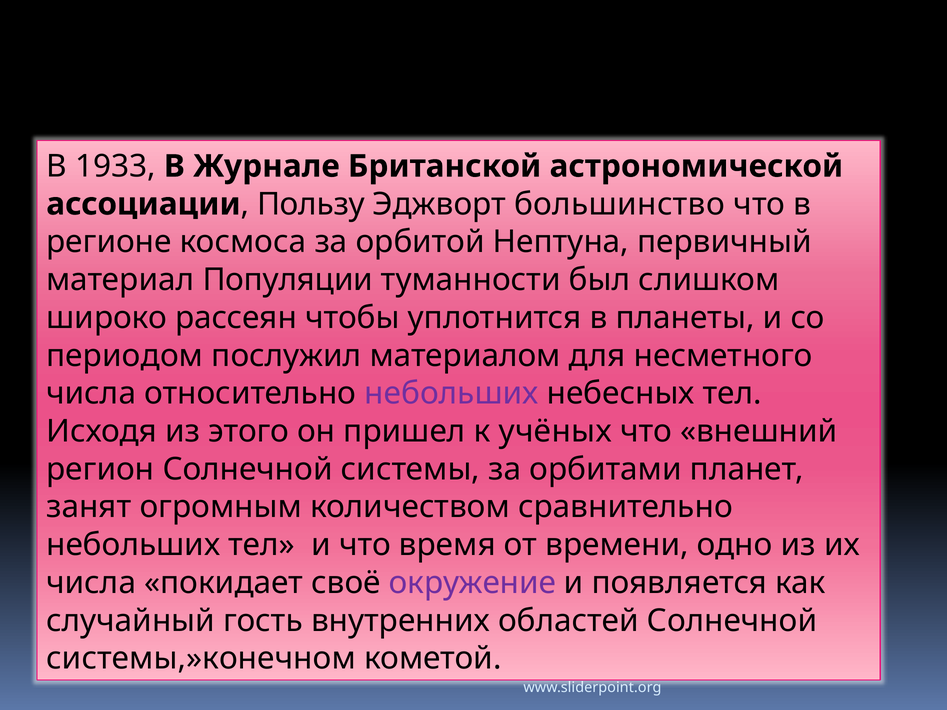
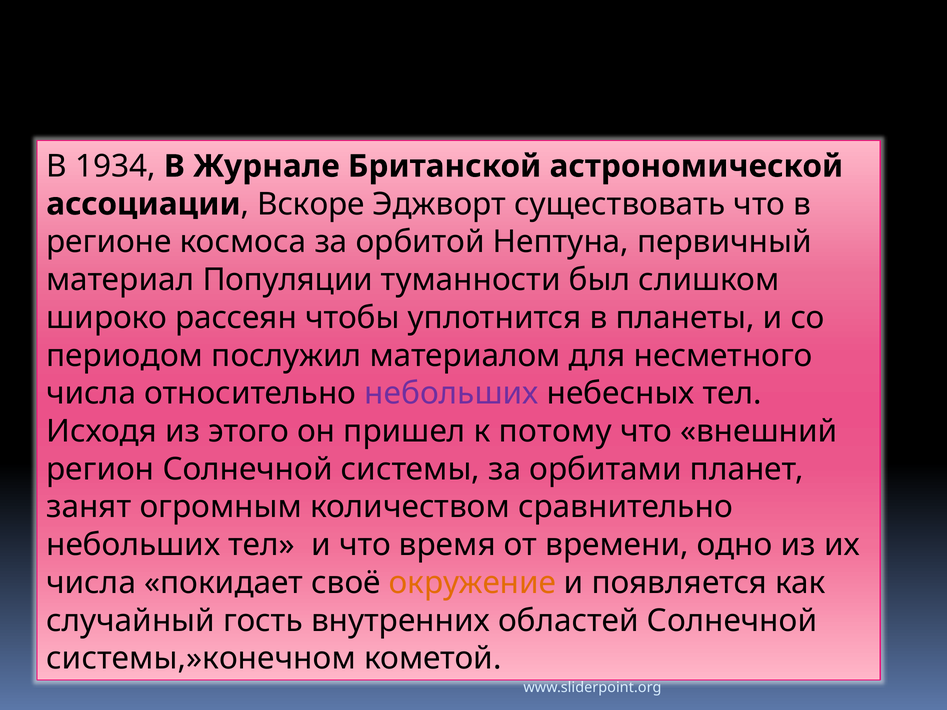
1933: 1933 -> 1934 (115, 166)
Пользу: Пользу -> Вскоре (311, 204)
большинство: большинство -> существовать (620, 204)
учёных: учёных -> потому (555, 432)
окружение colour: purple -> orange (472, 583)
